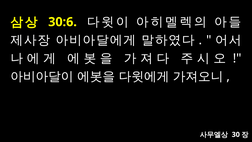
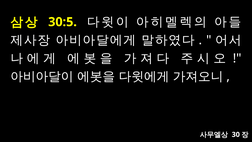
30:6: 30:6 -> 30:5 (63, 22)
